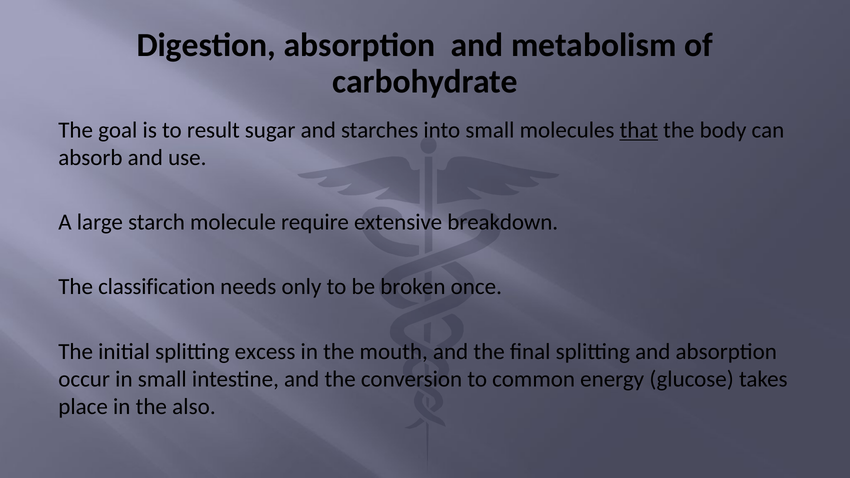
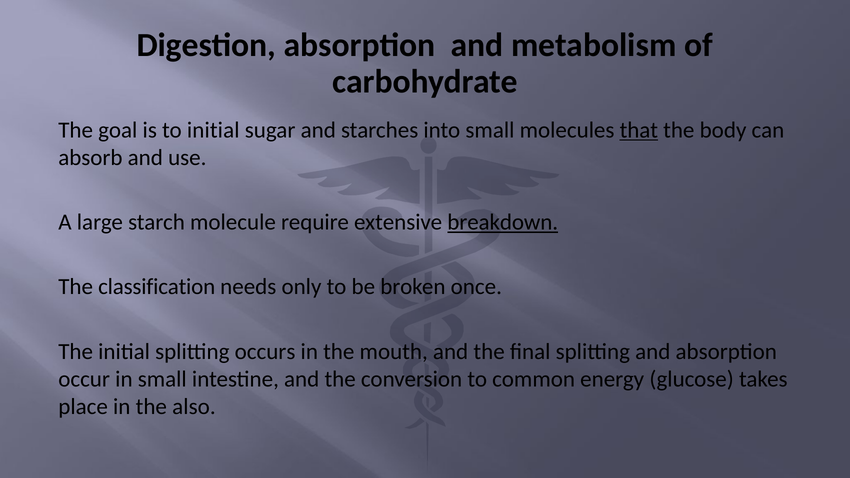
to result: result -> initial (213, 130)
breakdown underline: none -> present (503, 222)
excess: excess -> occurs (265, 352)
